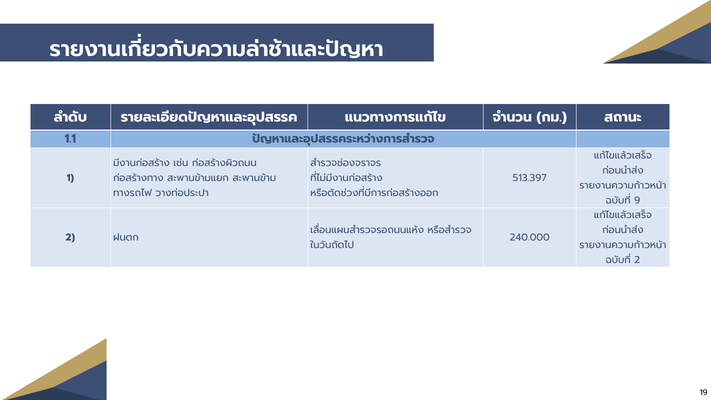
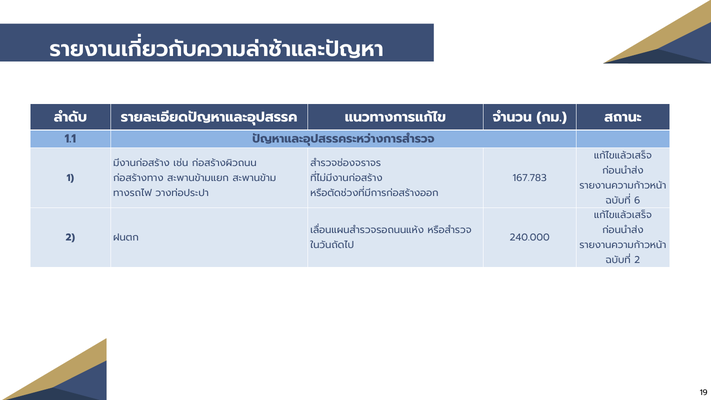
513.397: 513.397 -> 167.783 (530, 178)
9: 9 -> 6 (637, 200)
